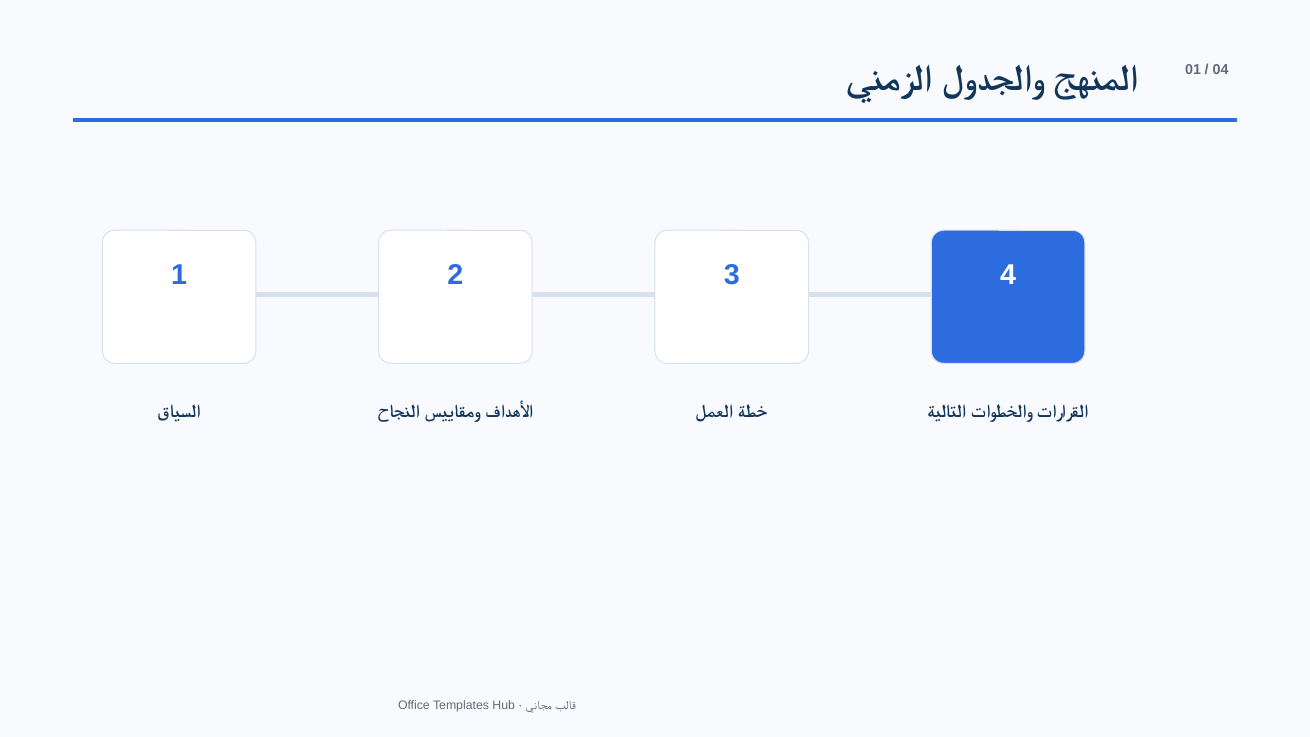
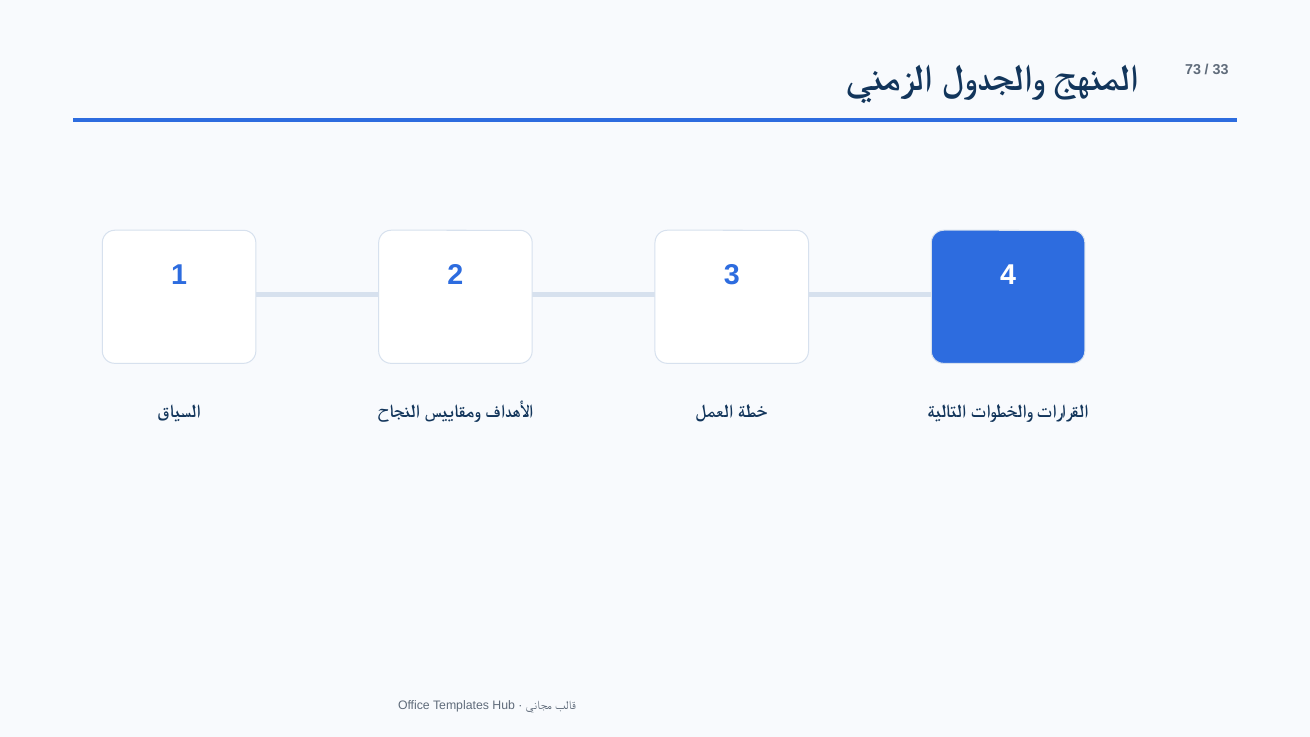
01: 01 -> 73 (1193, 70)
04: 04 -> 33 (1221, 70)
